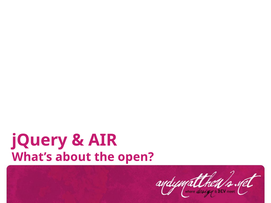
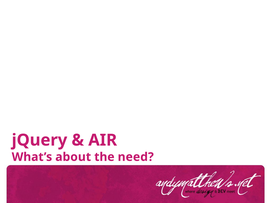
open: open -> need (136, 157)
